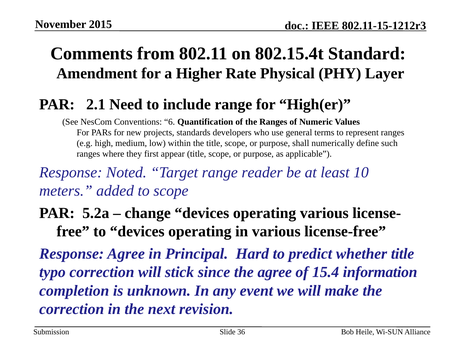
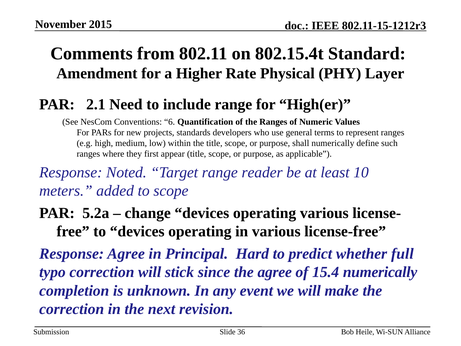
whether title: title -> full (402, 254)
15.4 information: information -> numerically (380, 272)
